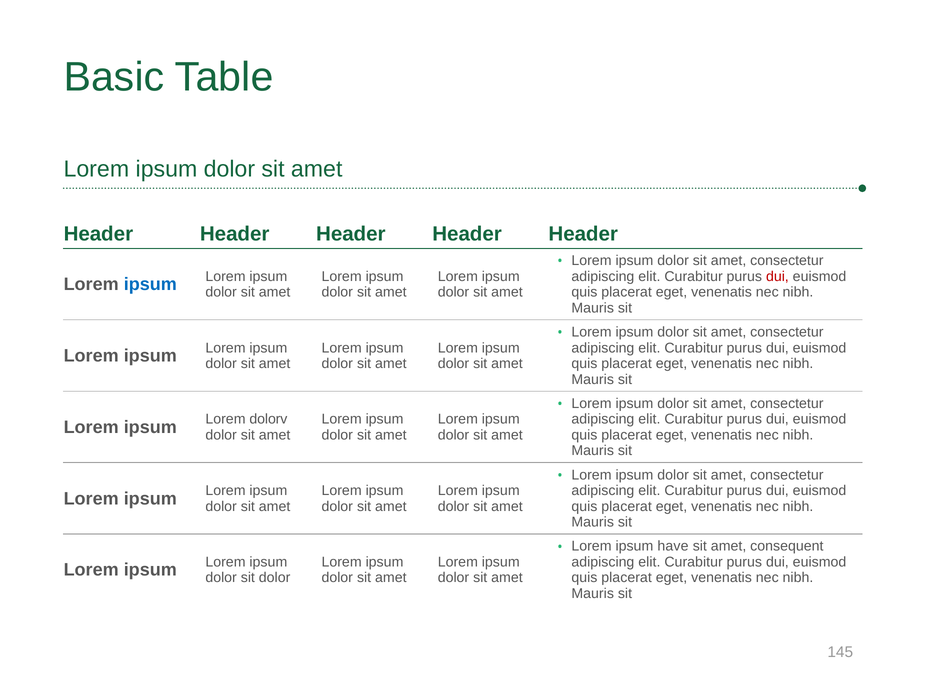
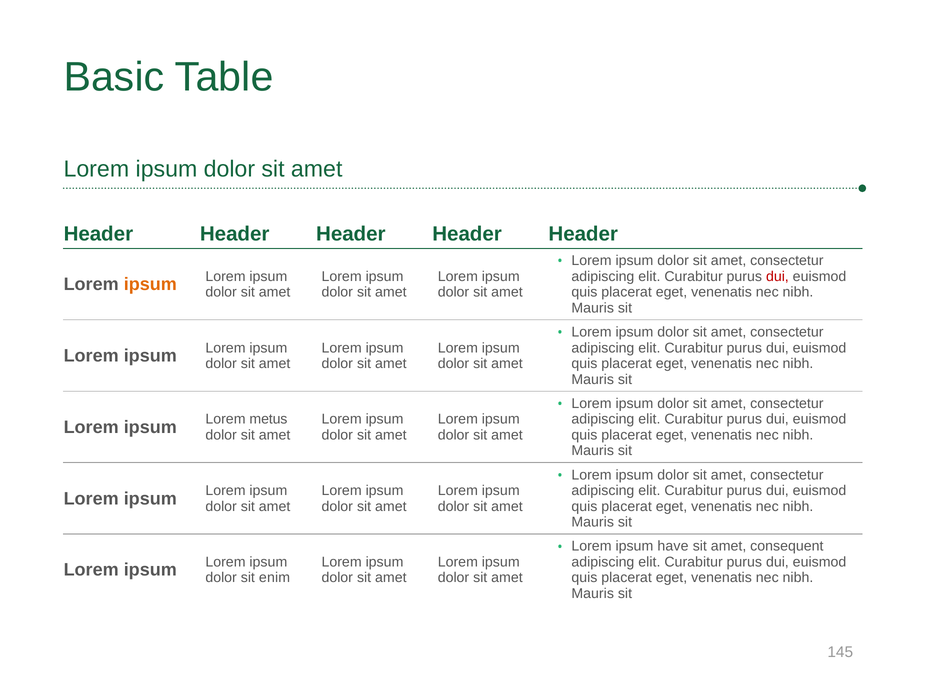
ipsum colour: blue -> orange (150, 284)
dolorv: dolorv -> metus (268, 419)
sit dolor: dolor -> enim (275, 577)
